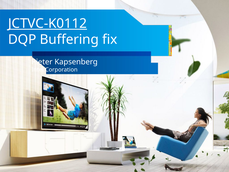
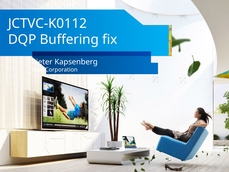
JCTVC-K0112 underline: present -> none (47, 23)
